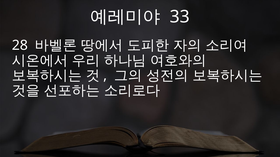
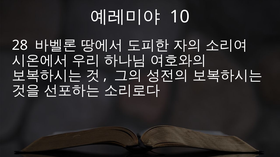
33: 33 -> 10 (180, 17)
